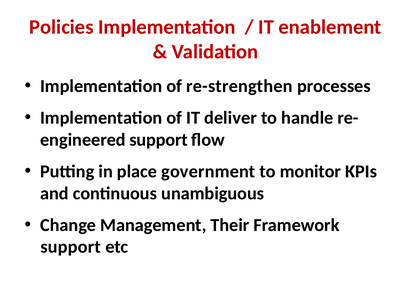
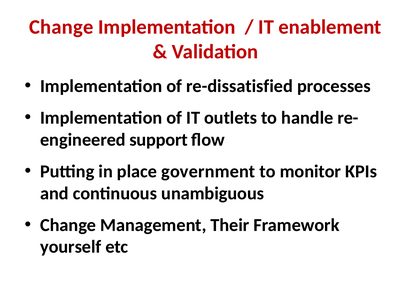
Policies: Policies -> Change (61, 27)
re-strengthen: re-strengthen -> re-dissatisfied (239, 86)
deliver: deliver -> outlets (231, 118)
support: support -> yourself (71, 247)
